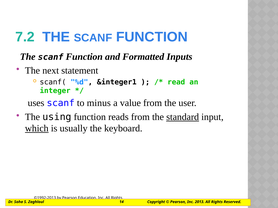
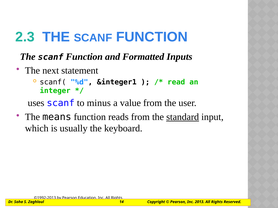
7.2: 7.2 -> 2.3 (25, 37)
using: using -> means (57, 117)
which underline: present -> none (37, 129)
